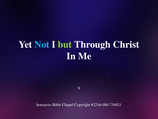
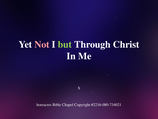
Not colour: light blue -> pink (42, 44)
